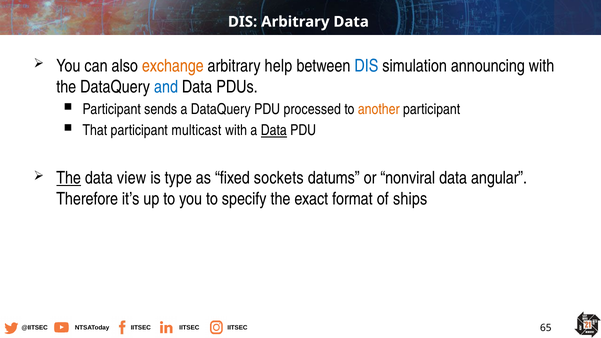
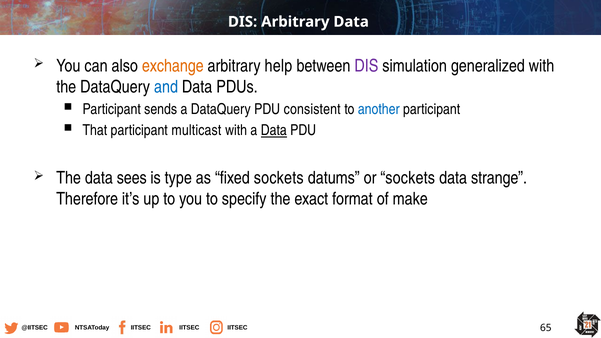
DIS colour: blue -> purple (366, 66)
announcing: announcing -> generalized (488, 66)
processed: processed -> consistent (312, 109)
another colour: orange -> blue (379, 109)
The underline: present -> none (69, 178)
view: view -> sees (132, 178)
or nonviral: nonviral -> sockets (408, 178)
angular: angular -> strange (499, 178)
ships: ships -> make (410, 199)
